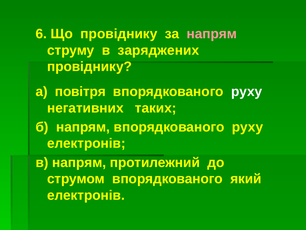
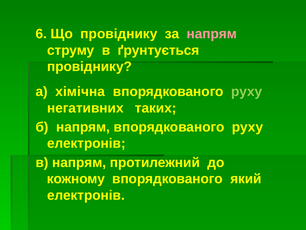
заряджених: заряджених -> ґрунтується (159, 50)
повітря: повітря -> хімічна (80, 91)
руху colour: white -> light green (247, 91)
струмом: струмом -> кожному (76, 179)
